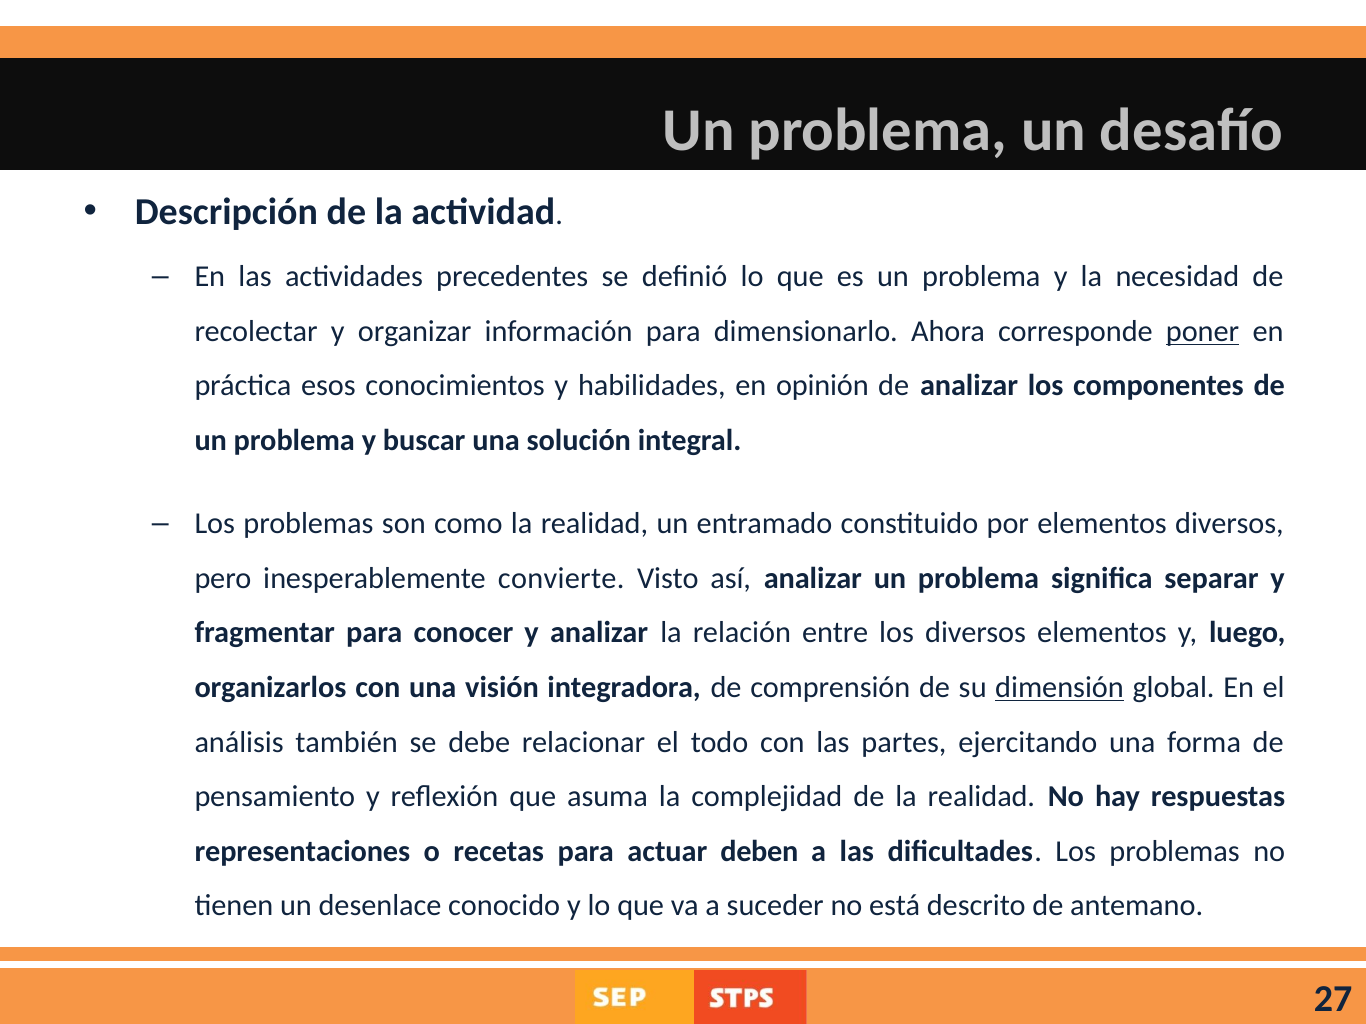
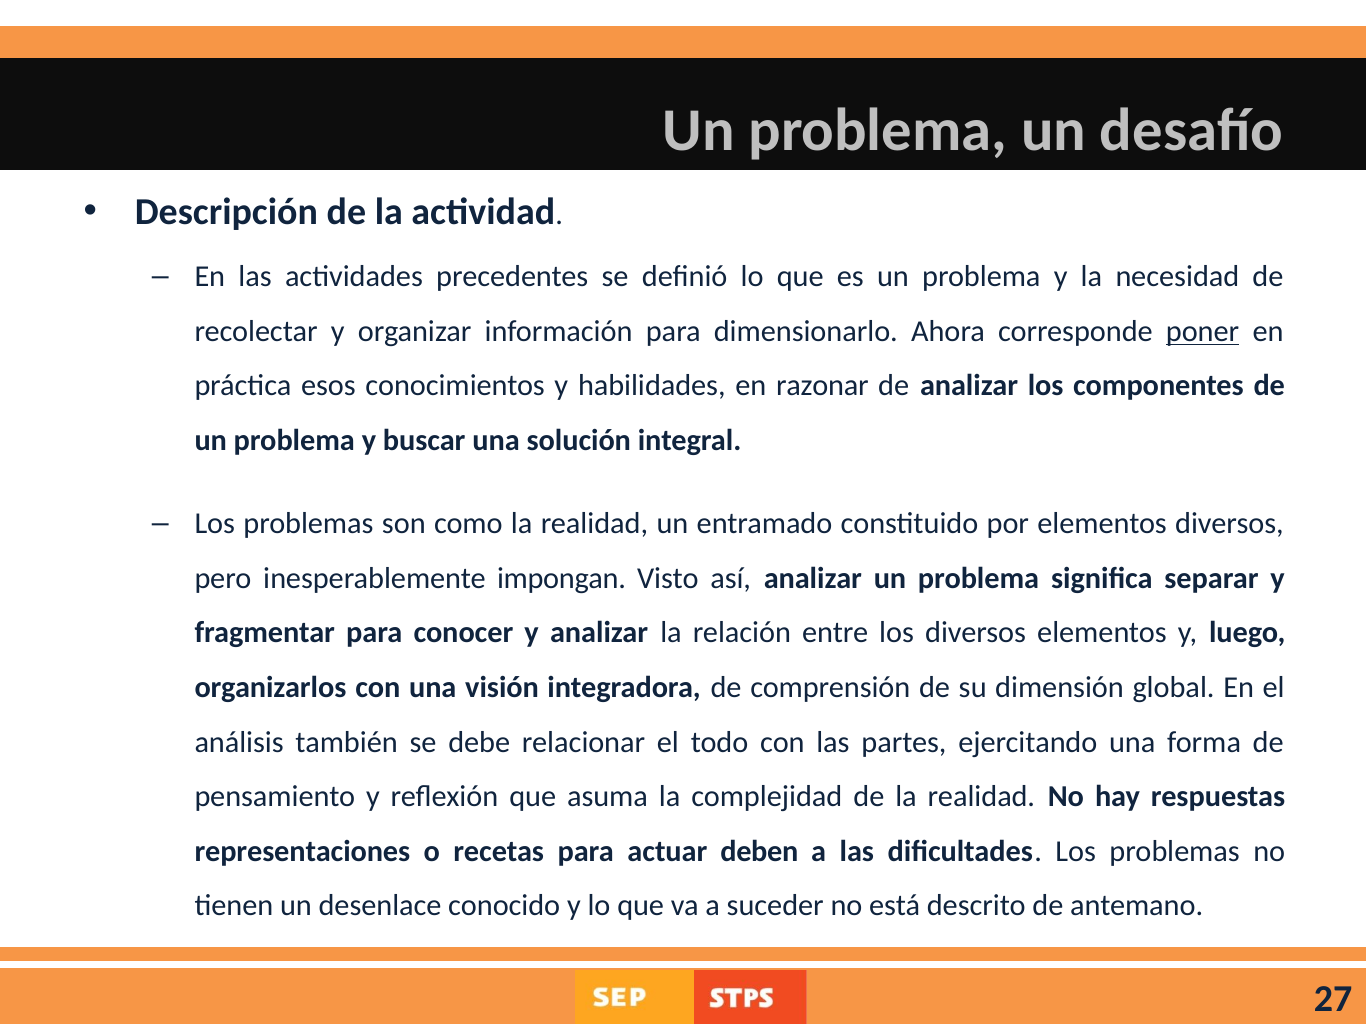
opinión: opinión -> razonar (822, 386)
convierte: convierte -> impongan (561, 579)
dimensión underline: present -> none (1060, 688)
